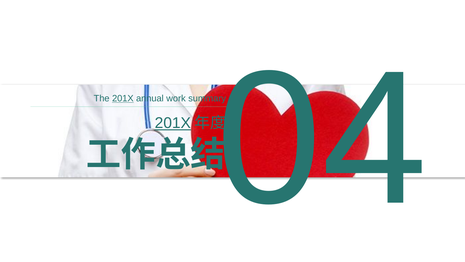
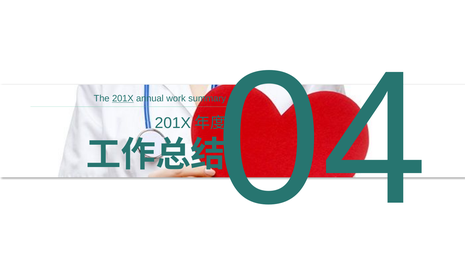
201X underline: present -> none (173, 123)
